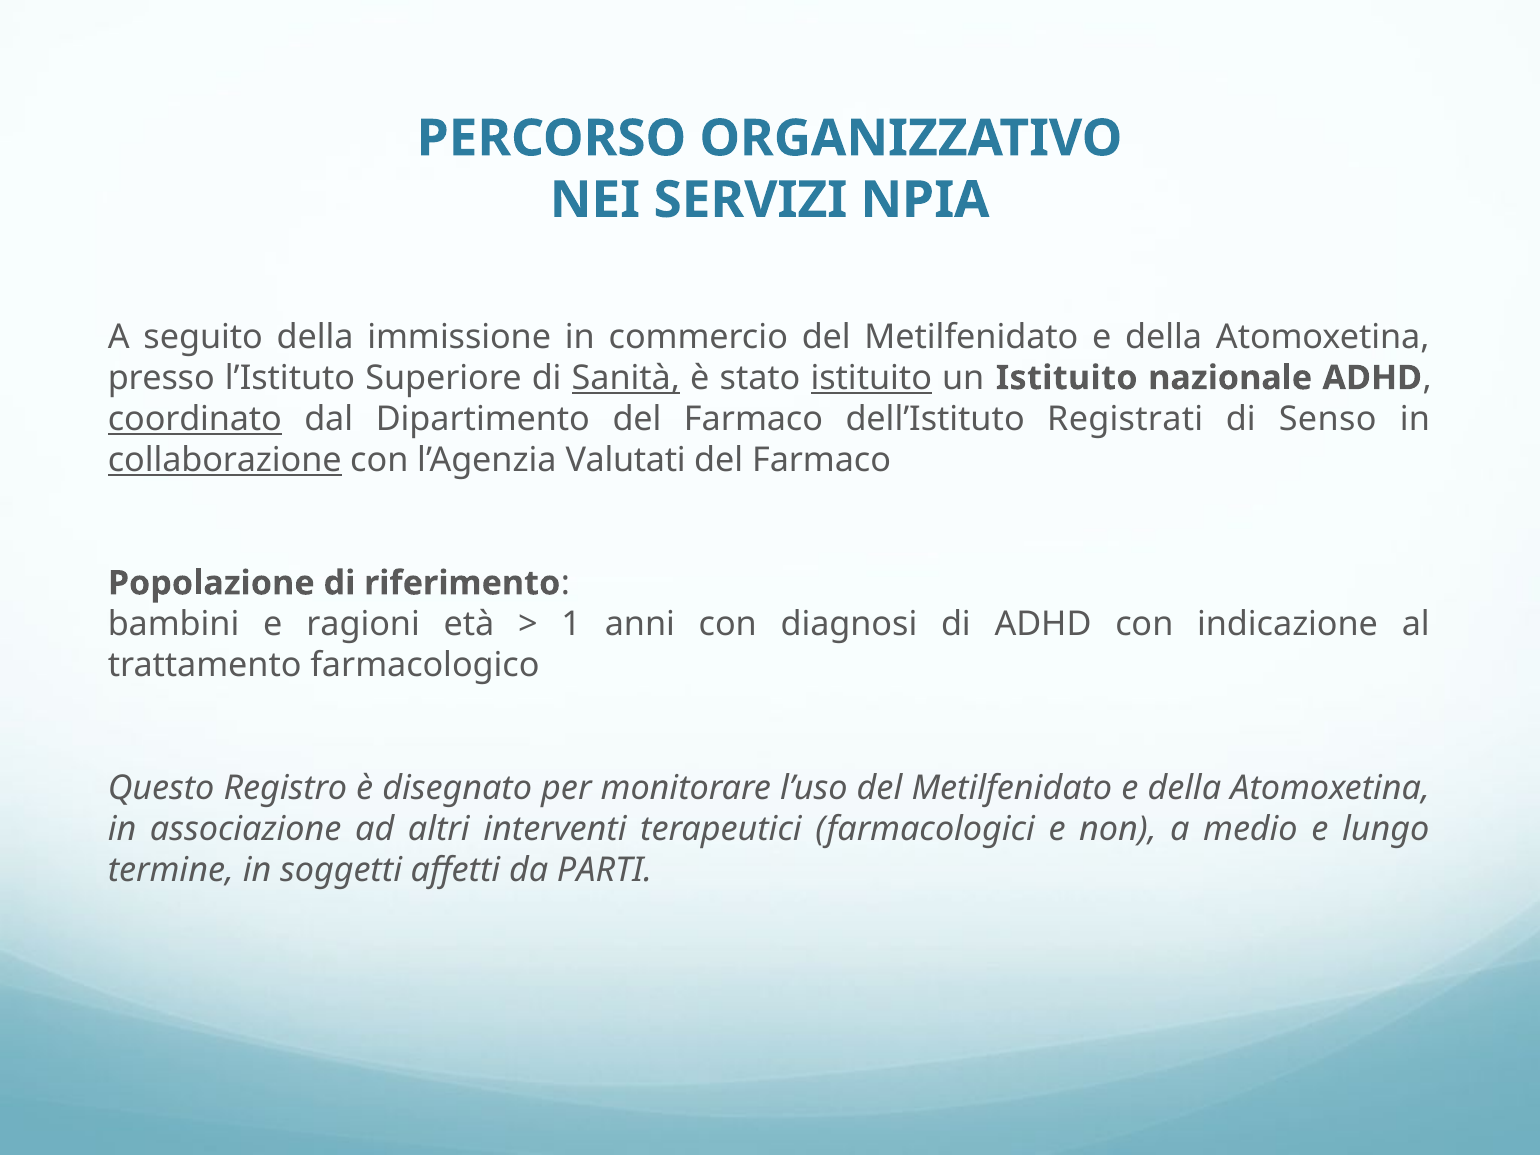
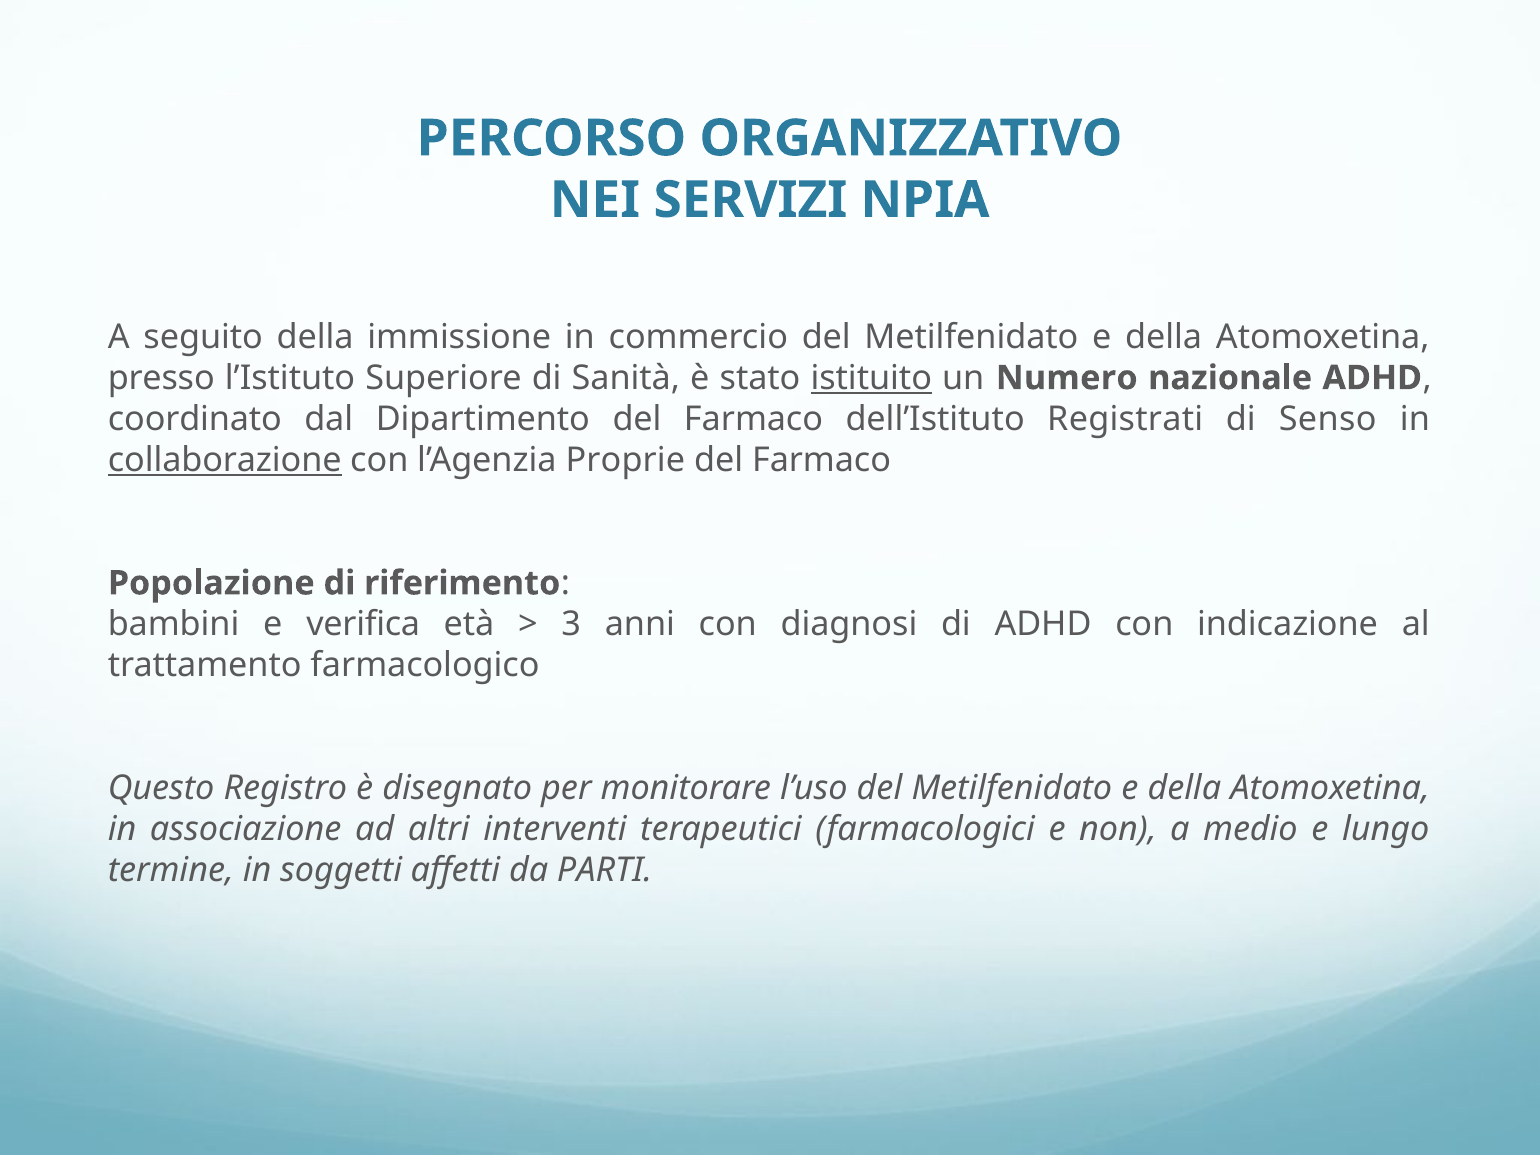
Sanità underline: present -> none (626, 378)
un Istituito: Istituito -> Numero (1067, 378)
coordinato underline: present -> none (195, 419)
Valutati: Valutati -> Proprie (625, 460)
ragioni: ragioni -> verifica (363, 624)
1: 1 -> 3 (571, 624)
